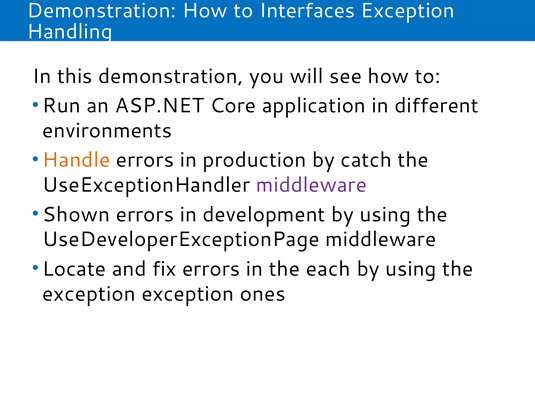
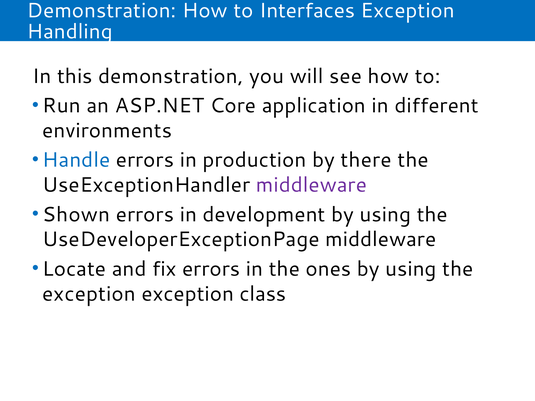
Handle colour: orange -> blue (76, 160)
catch: catch -> there (366, 160)
each: each -> ones (328, 269)
ones: ones -> class (263, 294)
